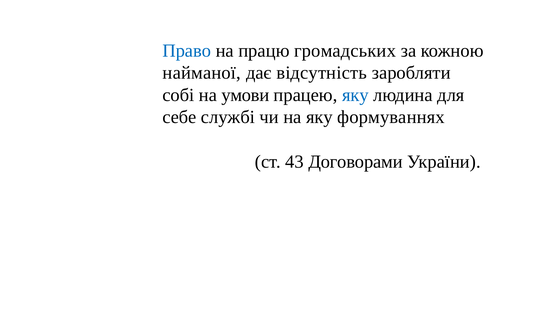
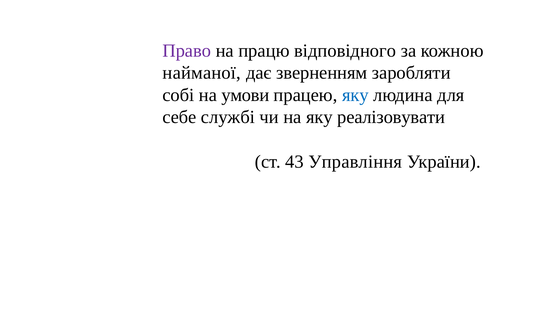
Право colour: blue -> purple (187, 51)
громадських: громадських -> відповідного (345, 51)
відсутність: відсутність -> зверненням (322, 73)
формуваннях: формуваннях -> реалізовувати (391, 117)
Договорами: Договорами -> Управління (355, 162)
